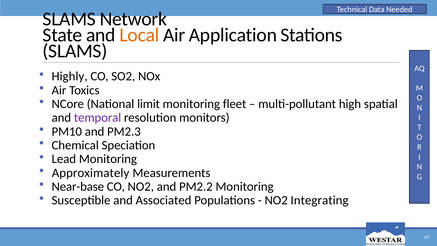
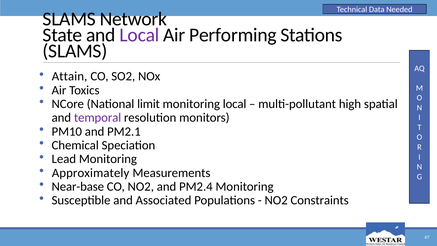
Local colour: orange -> purple (139, 35)
Application: Application -> Performing (233, 35)
Highly: Highly -> Attain (70, 76)
monitoring fleet: fleet -> local (235, 104)
PM2.3: PM2.3 -> PM2.1 (124, 131)
PM2.2: PM2.2 -> PM2.4 (196, 186)
Integrating: Integrating -> Constraints (320, 200)
